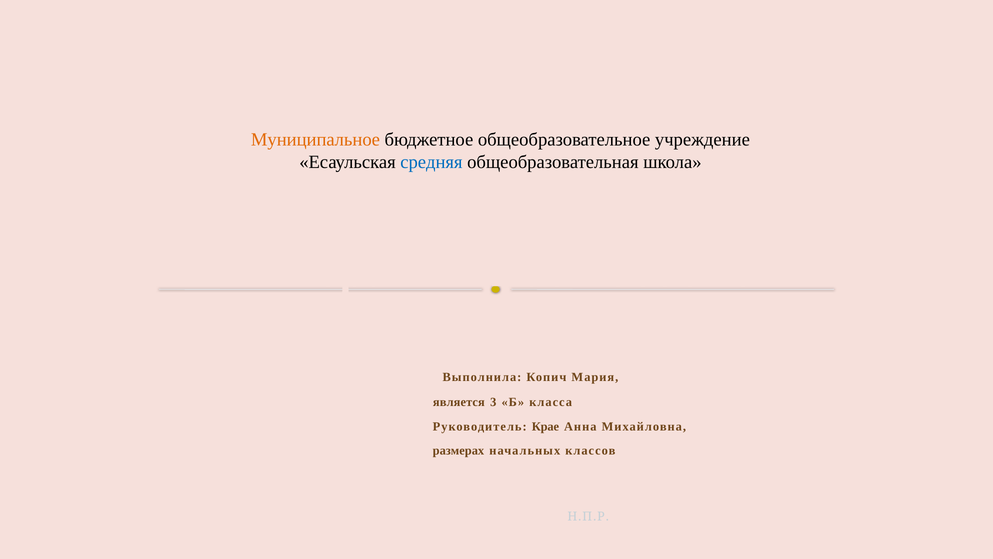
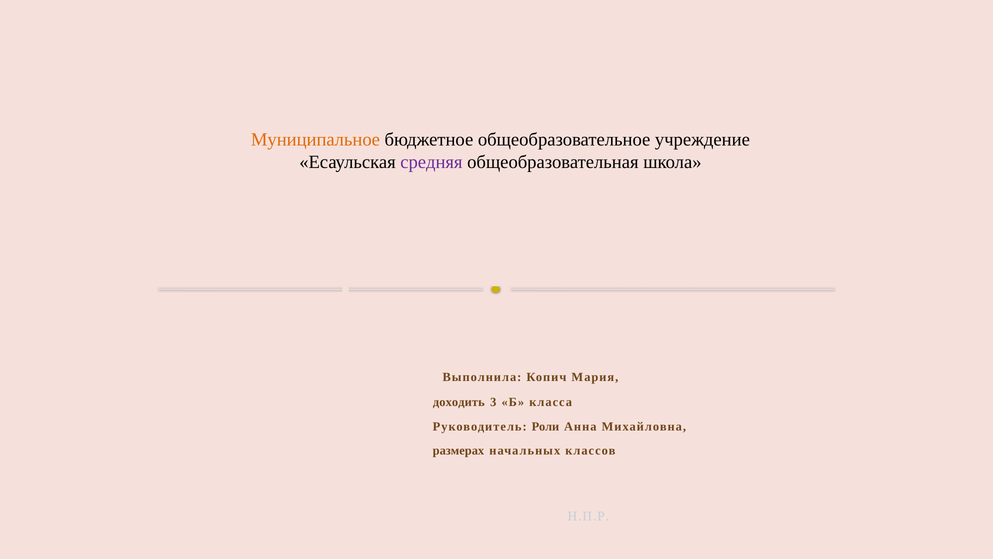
средняя colour: blue -> purple (431, 162)
является: является -> доходить (459, 402)
Крае: Крае -> Роли (545, 426)
